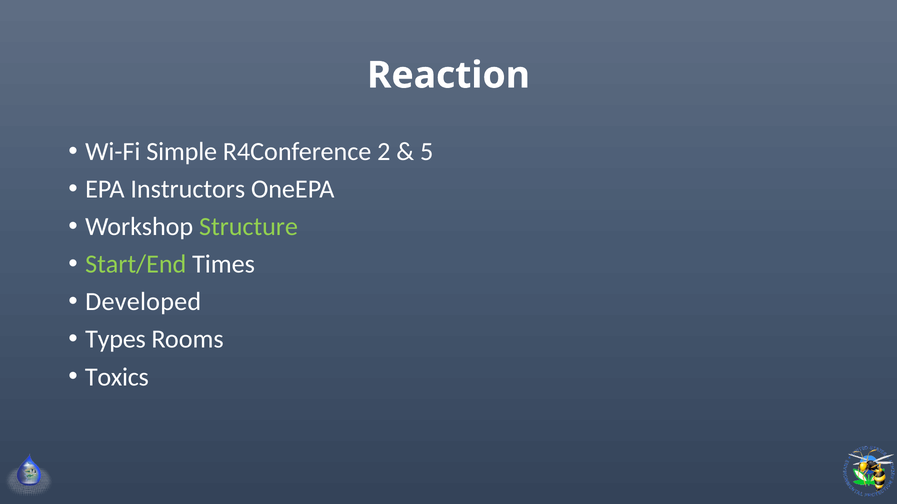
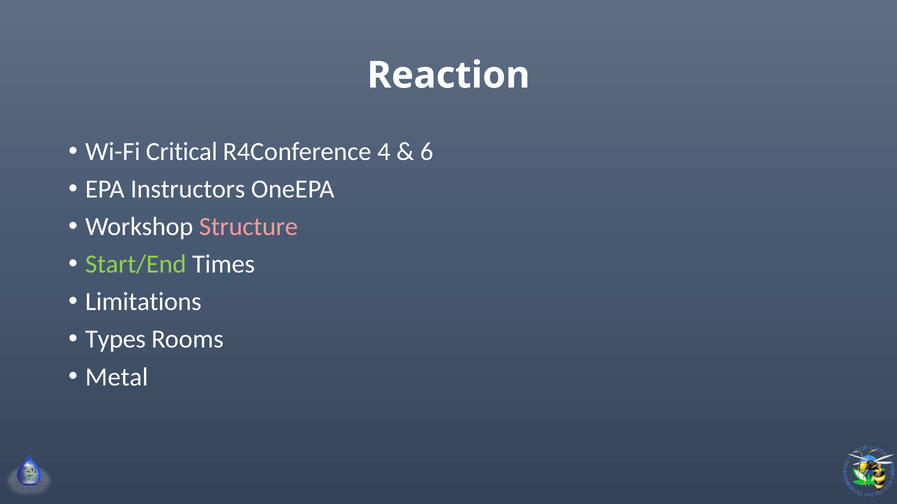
Simple: Simple -> Critical (182, 152)
2: 2 -> 4 (384, 152)
5: 5 -> 6 (427, 152)
Structure colour: light green -> pink (249, 227)
Developed: Developed -> Limitations (143, 302)
Toxics: Toxics -> Metal (117, 377)
